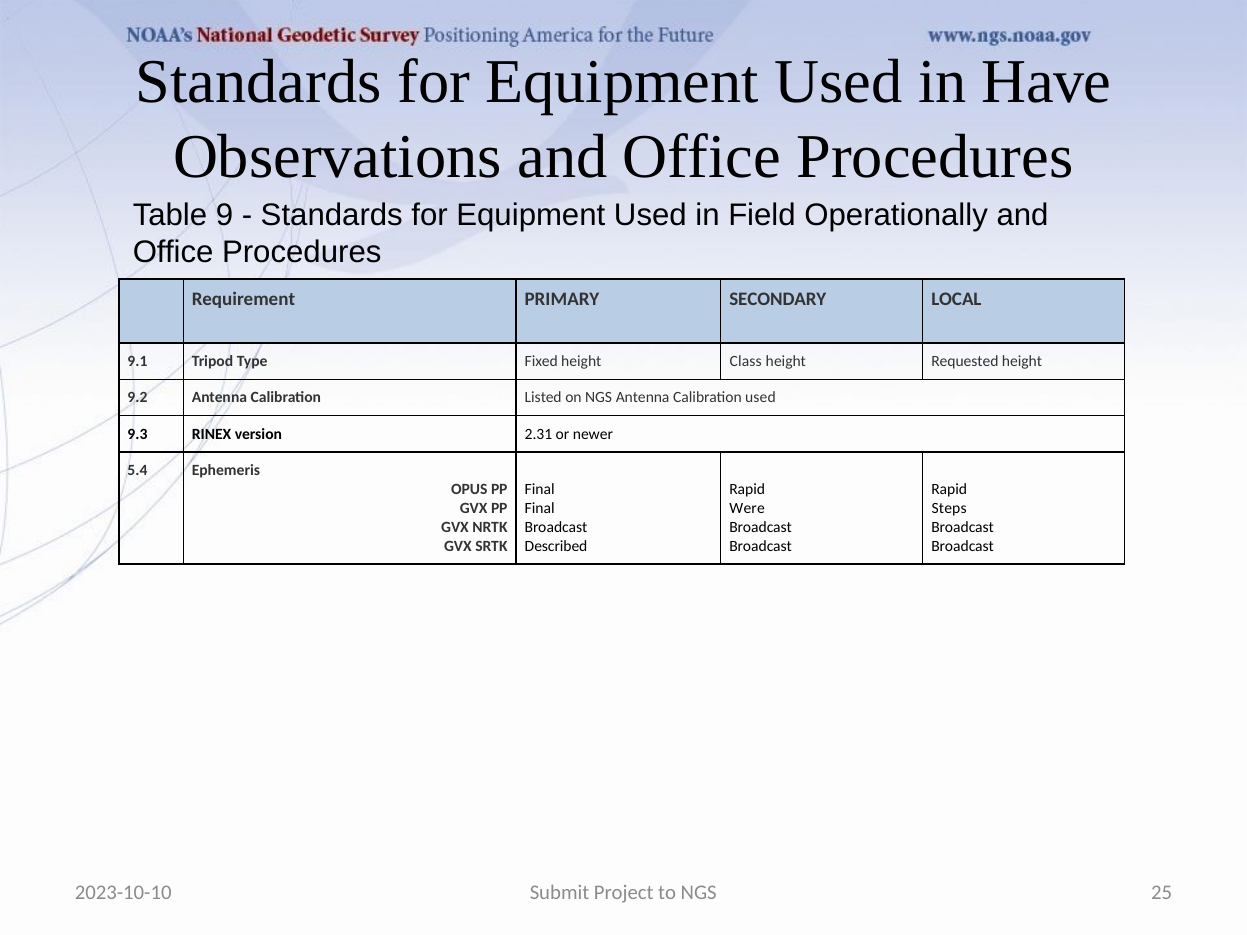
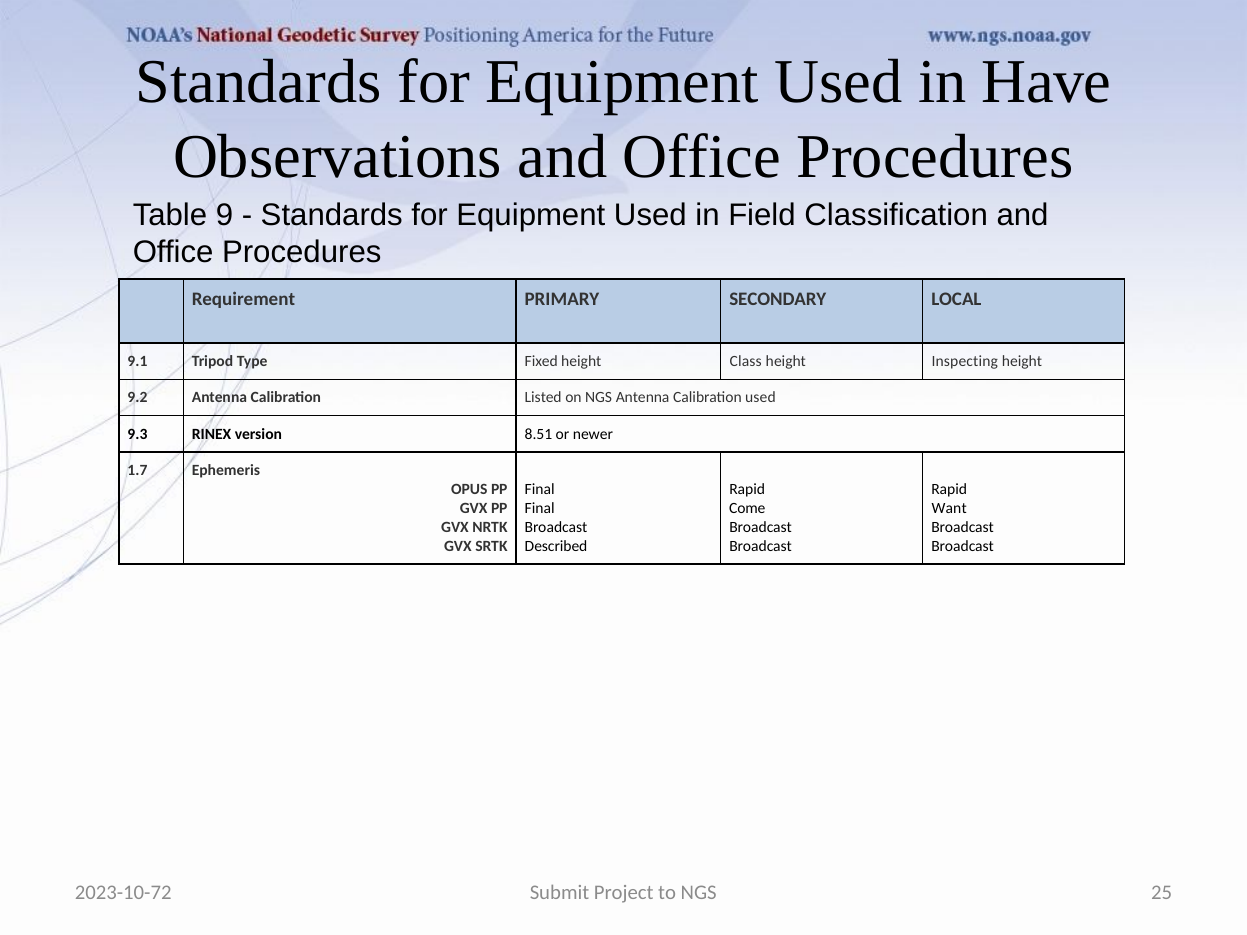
Operationally: Operationally -> Classification (896, 215)
Requested: Requested -> Inspecting (965, 362)
2.31: 2.31 -> 8.51 (538, 434)
5.4: 5.4 -> 1.7 (137, 470)
Were: Were -> Come (747, 508)
Steps: Steps -> Want (949, 508)
2023-10-10: 2023-10-10 -> 2023-10-72 (123, 893)
